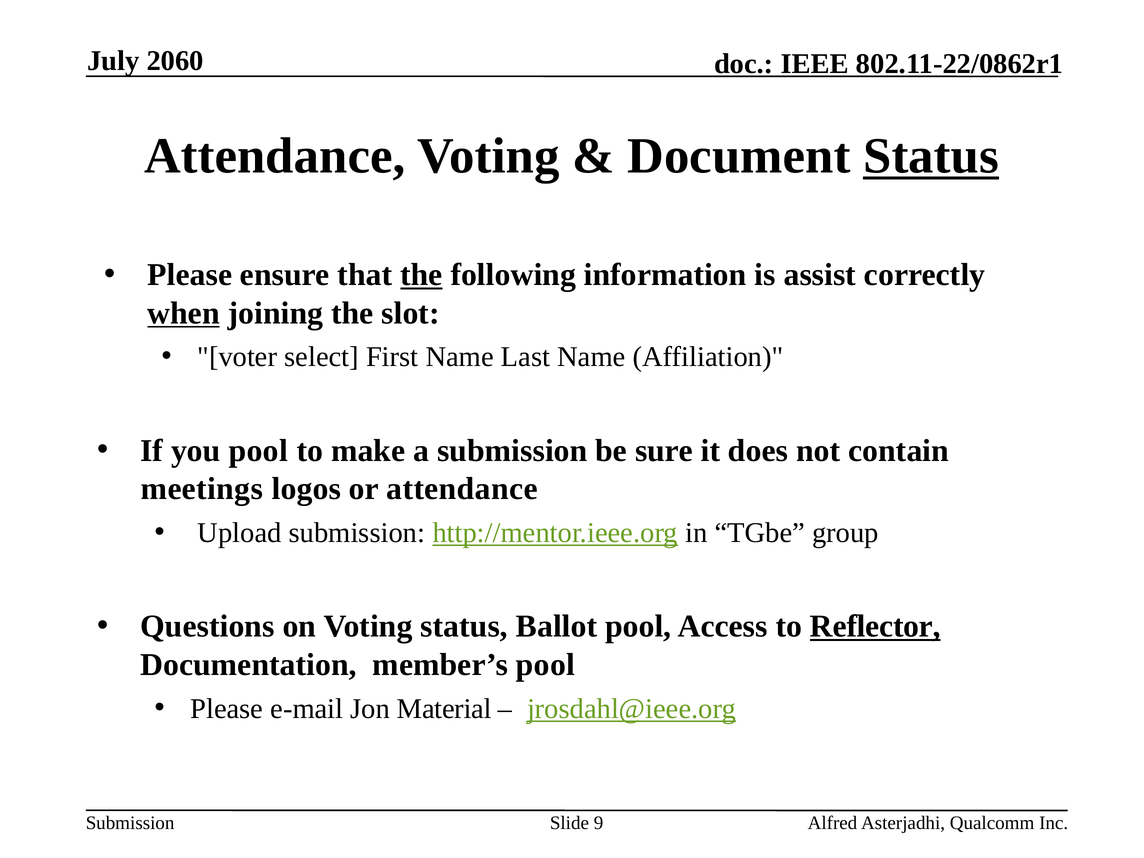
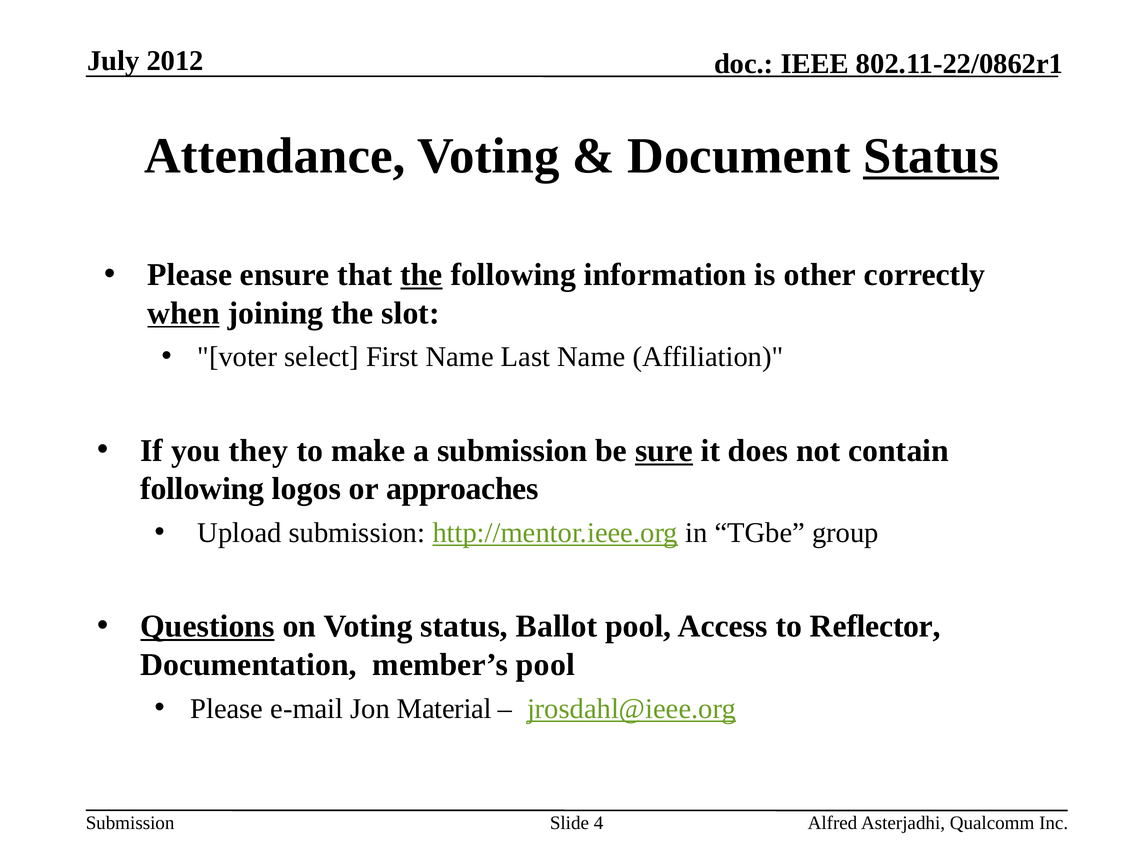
2060: 2060 -> 2012 (175, 61)
assist: assist -> other (820, 275)
you pool: pool -> they (258, 451)
sure underline: none -> present (664, 451)
meetings: meetings -> following (202, 489)
or attendance: attendance -> approaches (462, 489)
Questions underline: none -> present (207, 626)
Reflector underline: present -> none (875, 626)
9: 9 -> 4 (599, 823)
